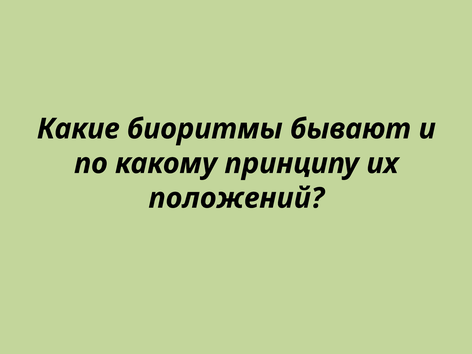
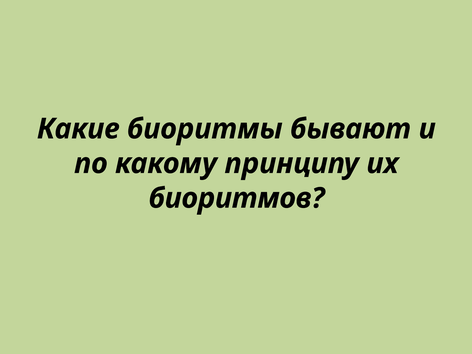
положений: положений -> биоритмов (237, 198)
